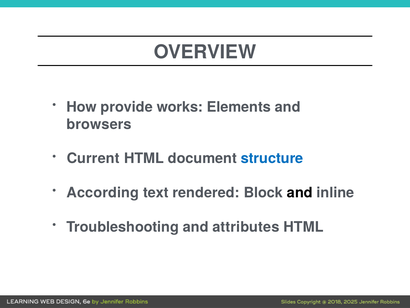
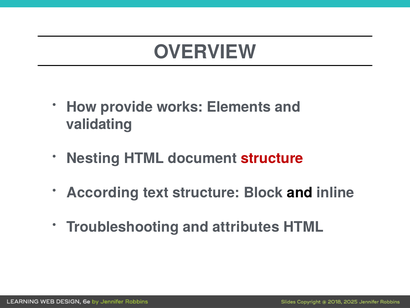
browsers: browsers -> validating (99, 124)
Current: Current -> Nesting (93, 158)
structure colour: blue -> red (272, 158)
text rendered: rendered -> structure (206, 192)
